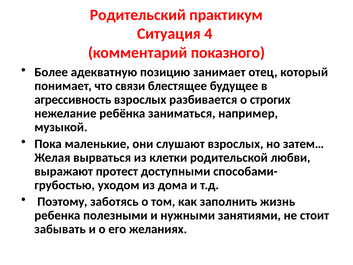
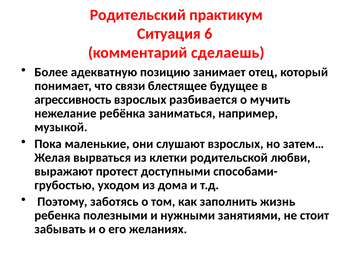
4: 4 -> 6 (208, 34)
показного: показного -> сделаешь (228, 53)
строгих: строгих -> мучить (270, 100)
